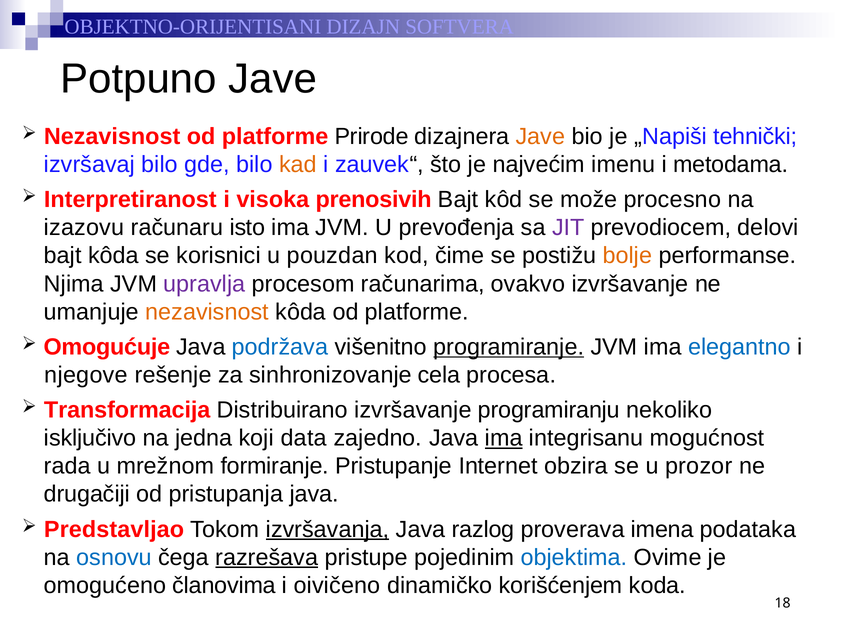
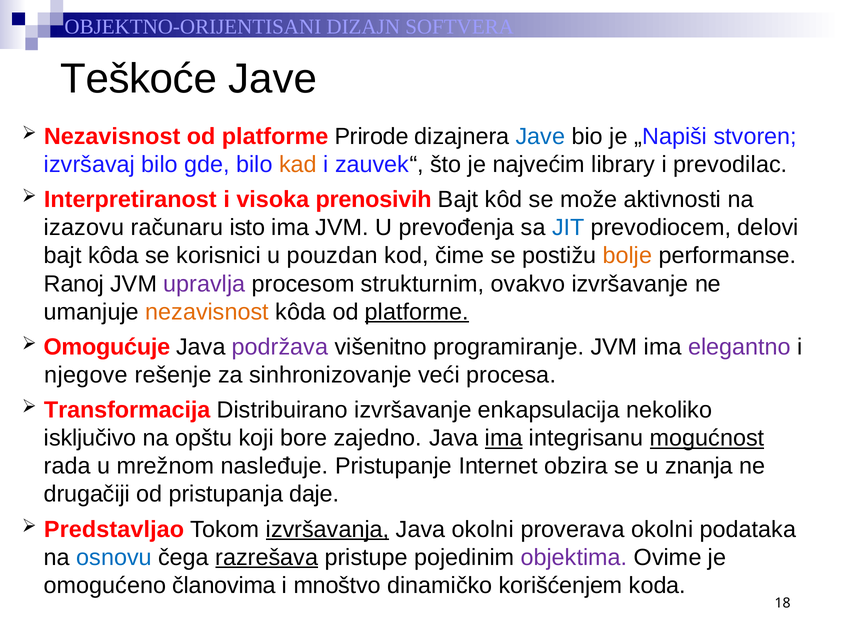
Potpuno: Potpuno -> Teškoće (139, 79)
Jave colour: orange -> blue (540, 136)
tehnički: tehnički -> stvoren (755, 136)
imenu: imenu -> library (623, 164)
metodama: metodama -> prevodilac (730, 164)
procesno: procesno -> aktivnosti (672, 200)
JIT colour: purple -> blue (568, 228)
Njima: Njima -> Ranoj (74, 284)
računarima: računarima -> strukturnim (423, 284)
platforme underline: none -> present (417, 312)
podržava colour: blue -> purple (280, 347)
programiranje underline: present -> none (509, 347)
elegantno colour: blue -> purple (739, 347)
cela: cela -> veći (439, 375)
programiranju: programiranju -> enkapsulacija (549, 410)
jedna: jedna -> opštu (204, 438)
data: data -> bore (304, 438)
mogućnost underline: none -> present (707, 438)
formiranje: formiranje -> nasleđuje (275, 466)
prozor: prozor -> znanja (699, 466)
pristupanja java: java -> daje (314, 494)
Java razlog: razlog -> okolni (483, 529)
proverava imena: imena -> okolni (662, 529)
objektima colour: blue -> purple (574, 557)
oivičeno: oivičeno -> mnoštvo (337, 585)
